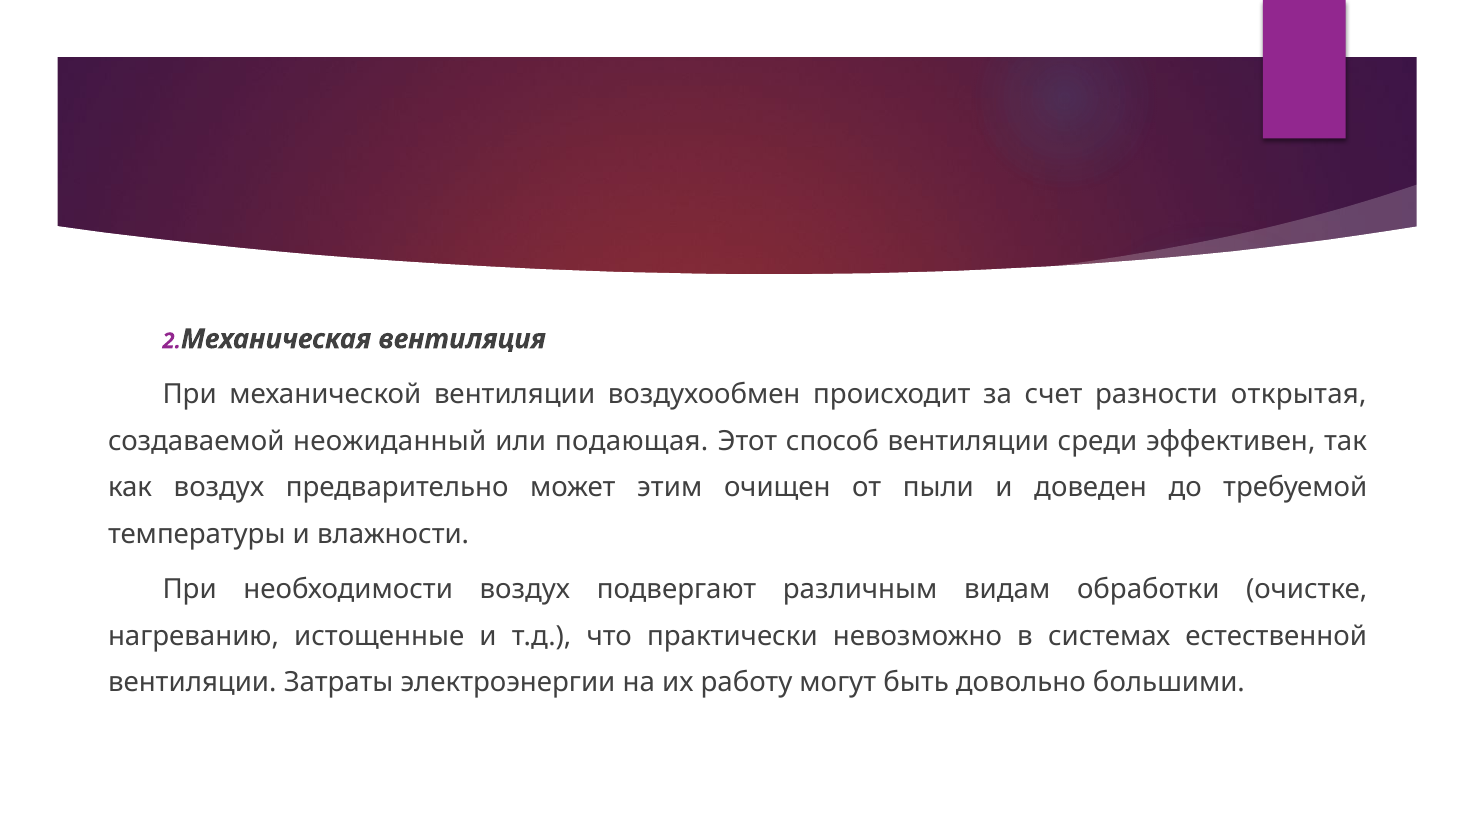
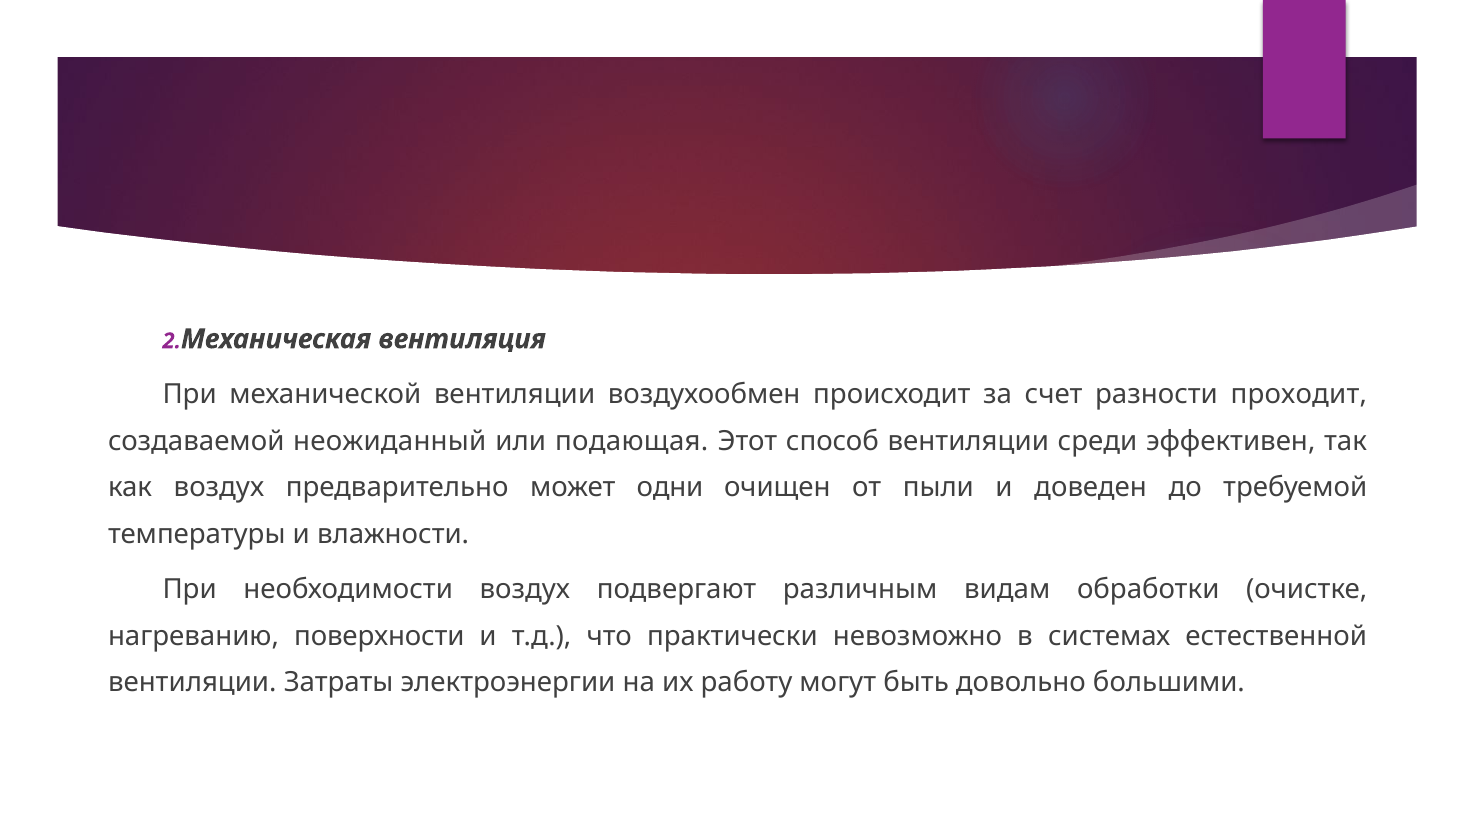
открытая: открытая -> проходит (1299, 395)
этим: этим -> одни (670, 488)
истощенные: истощенные -> поверхности (379, 636)
